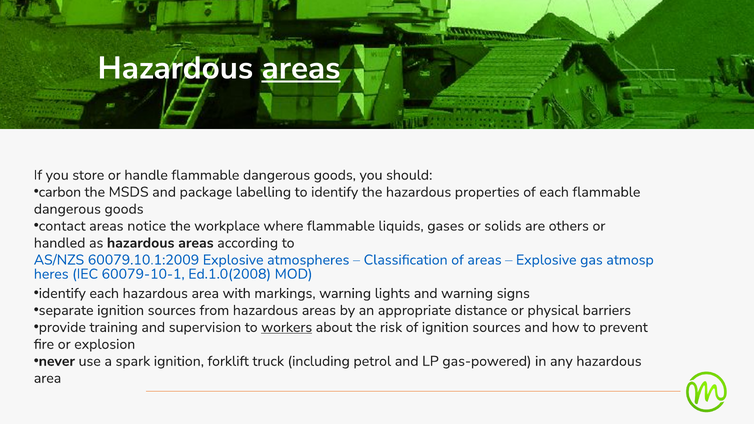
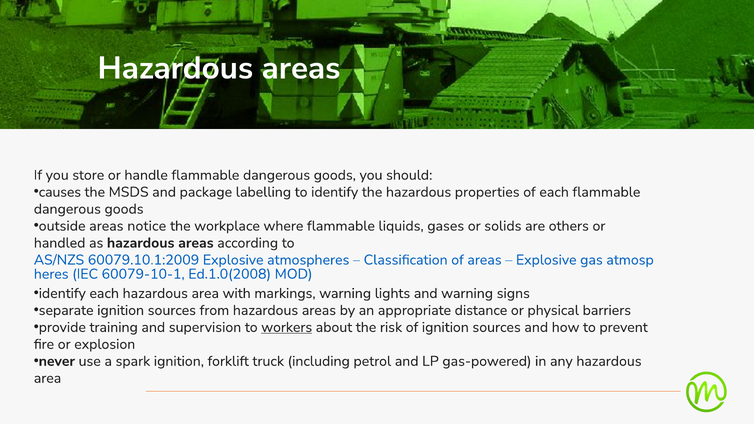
areas underline: present -> none (301, 68)
carbon: carbon -> causes (60, 192)
contact: contact -> outside (62, 226)
